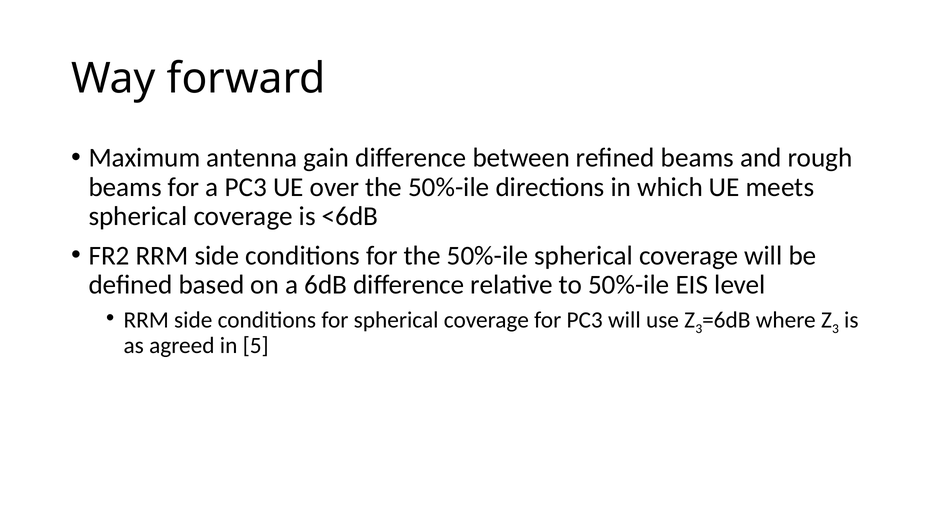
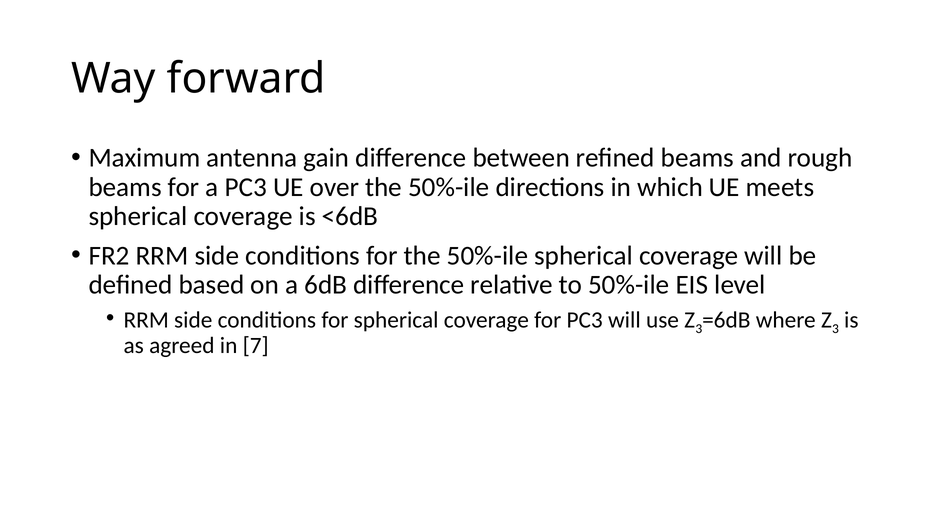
5: 5 -> 7 (256, 346)
